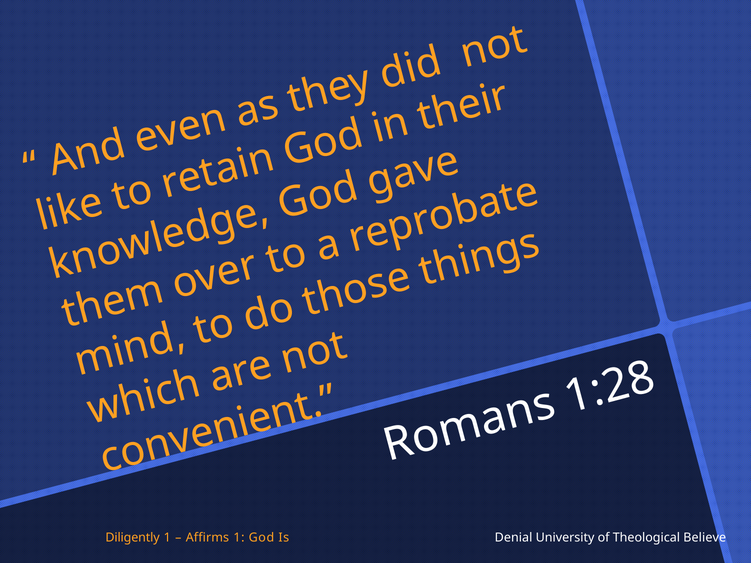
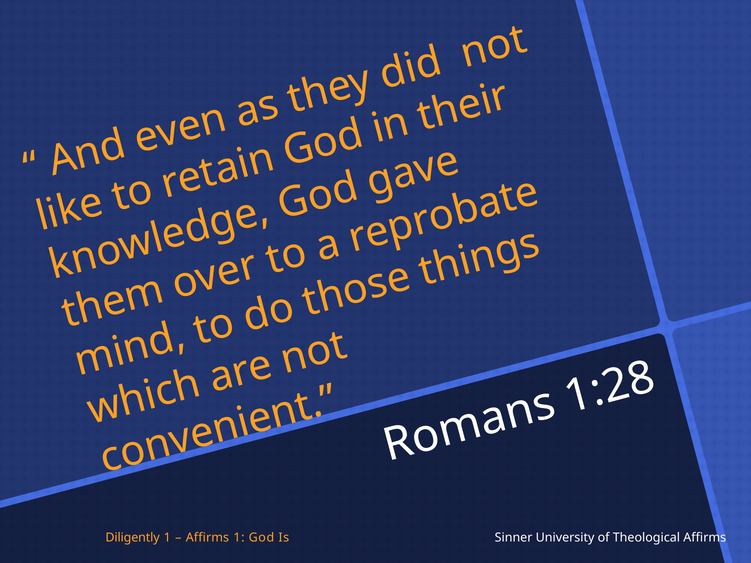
Denial: Denial -> Sinner (514, 538)
Theological Believe: Believe -> Affirms (705, 538)
